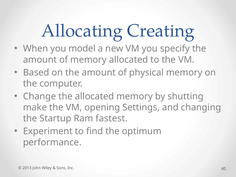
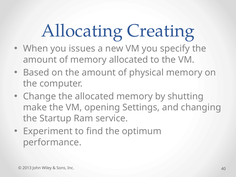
model: model -> issues (82, 49)
fastest: fastest -> service (112, 118)
